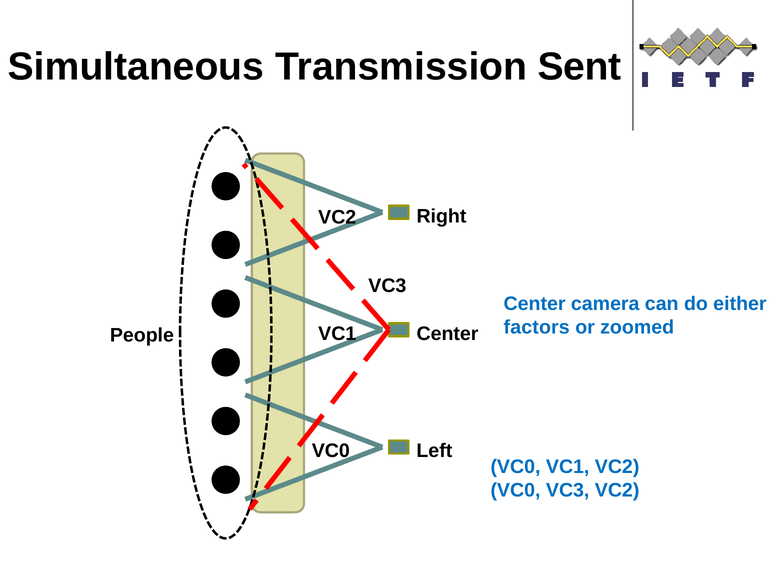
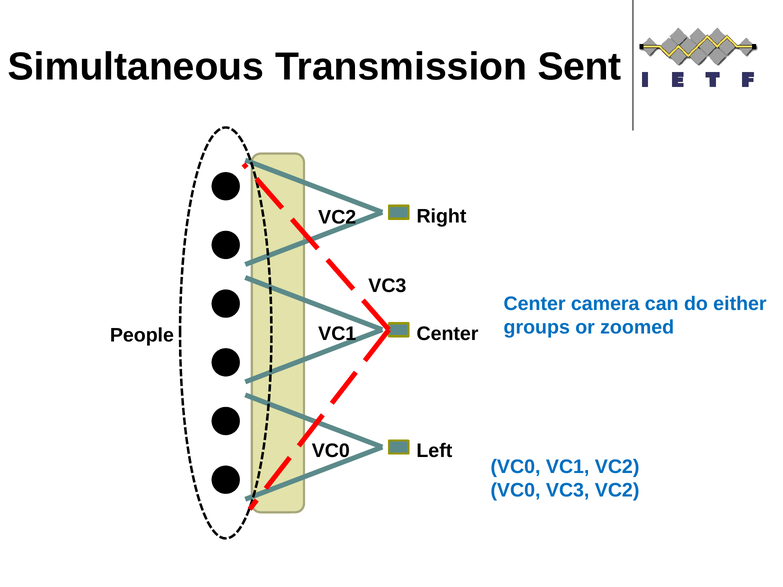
factors: factors -> groups (537, 328)
